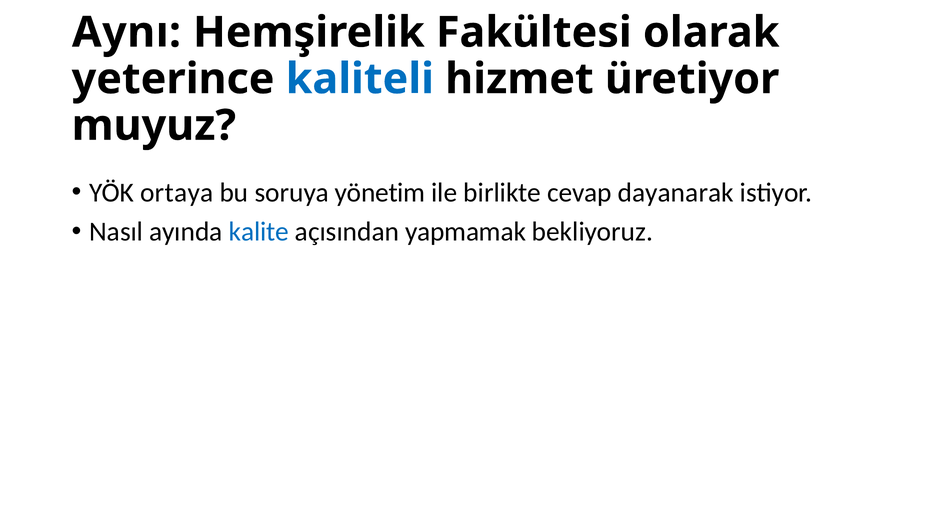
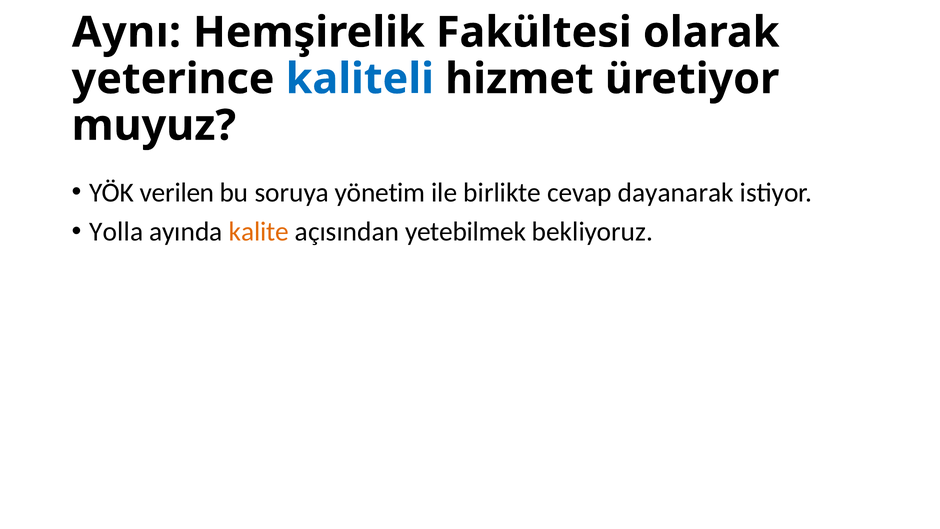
ortaya: ortaya -> verilen (177, 192)
Nasıl: Nasıl -> Yolla (116, 232)
kalite colour: blue -> orange (259, 232)
yapmamak: yapmamak -> yetebilmek (466, 232)
